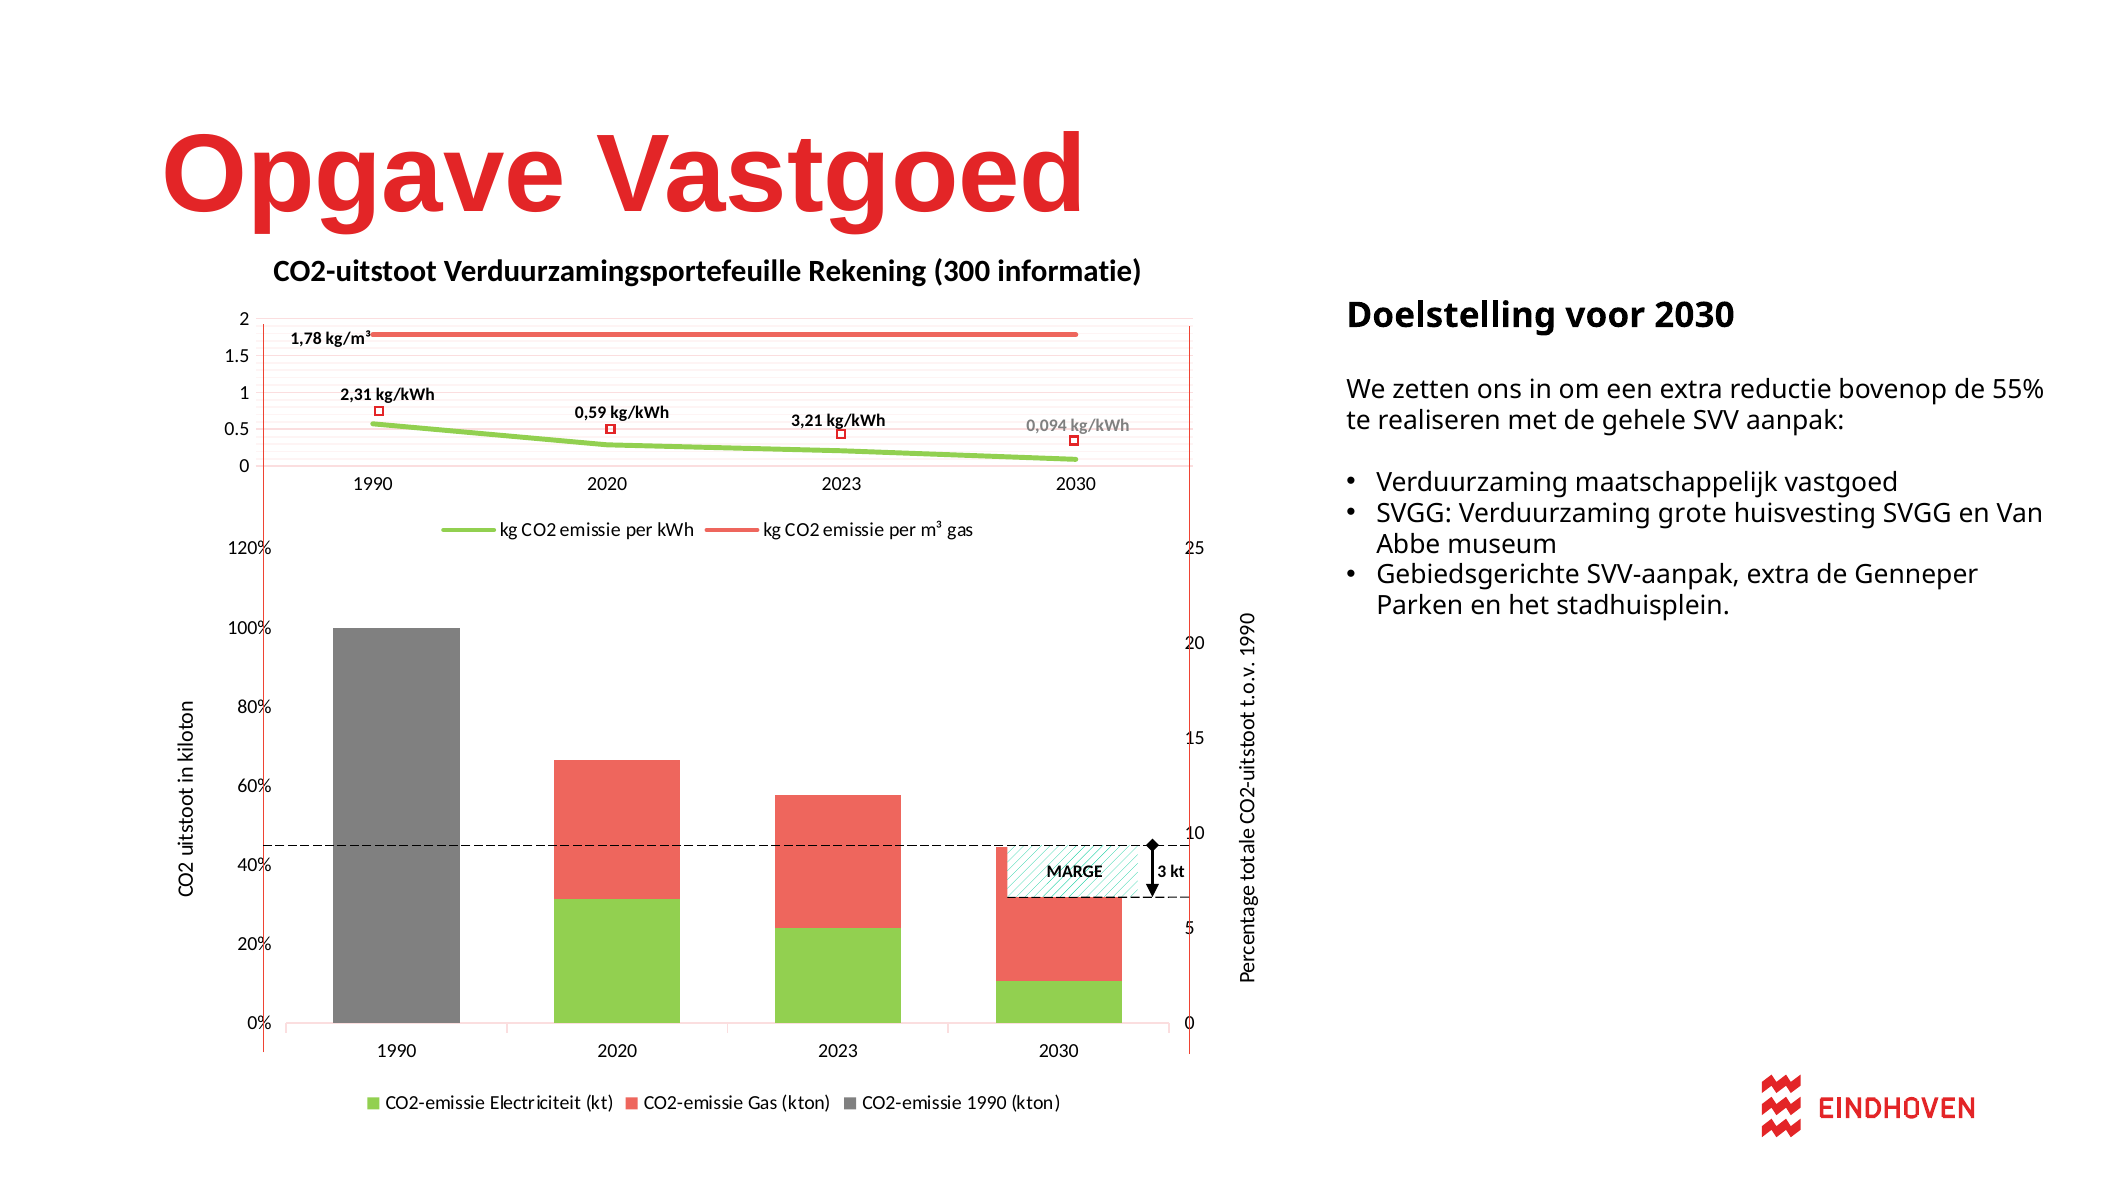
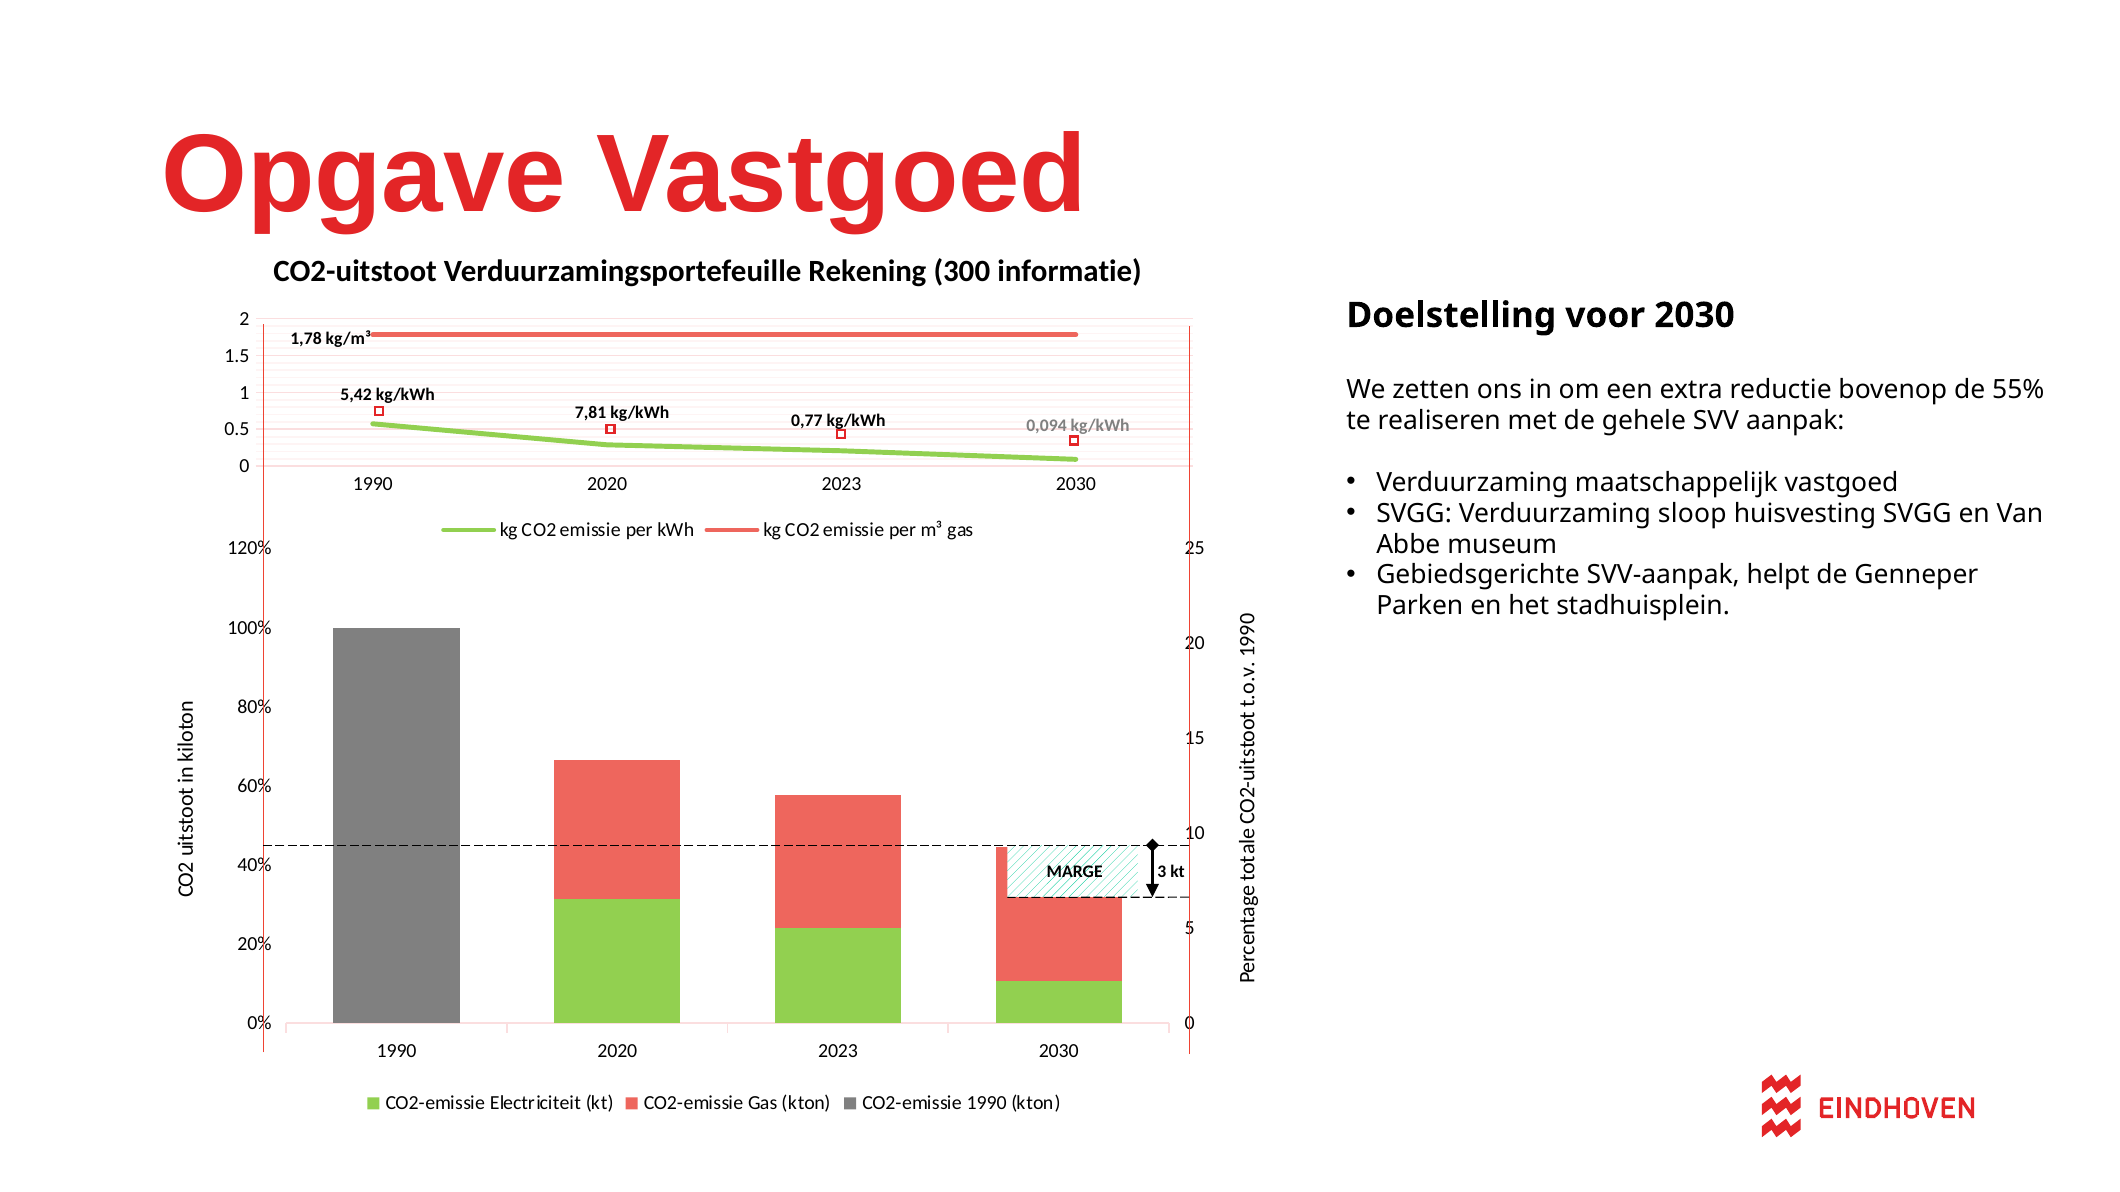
2,31: 2,31 -> 5,42 (356, 395)
0,59: 0,59 -> 7,81 (591, 413)
3,21: 3,21 -> 0,77 (807, 421)
grote: grote -> sloop (1692, 514)
SVV-aanpak extra: extra -> helpt (1778, 575)
